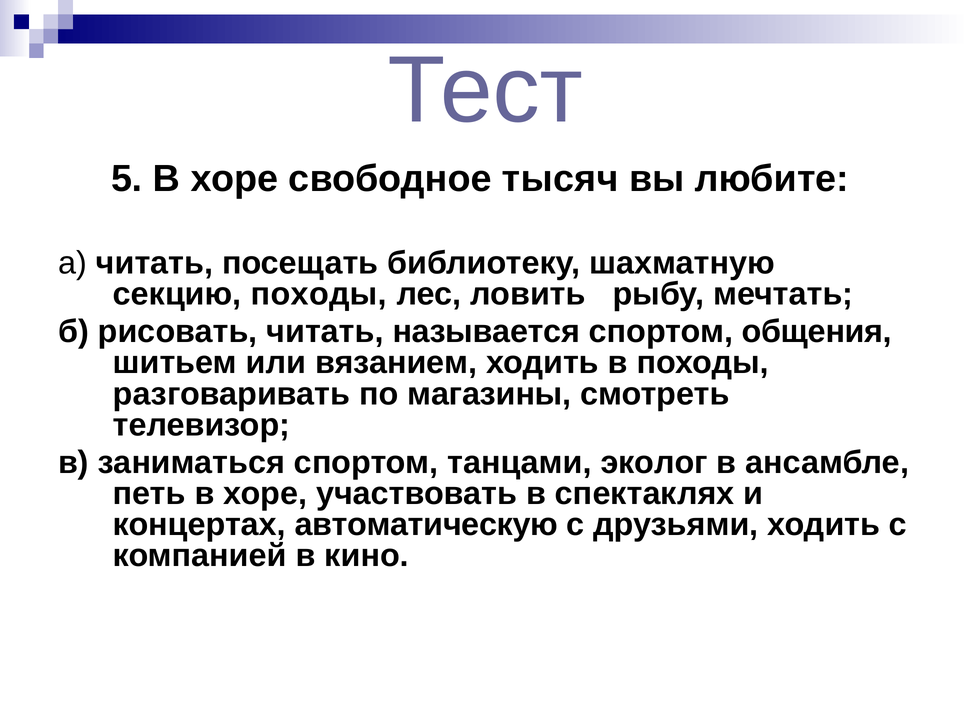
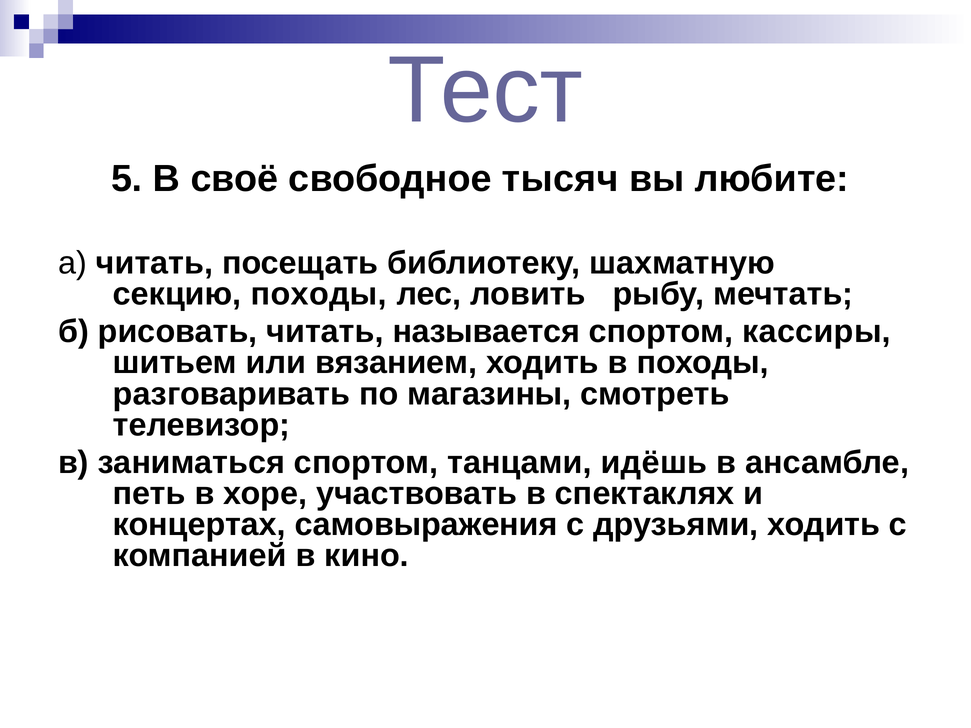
5 В хоре: хоре -> своё (234, 179)
общения: общения -> кассиры (817, 332)
эколог: эколог -> идёшь (654, 463)
автоматическую: автоматическую -> самовыражения (426, 525)
